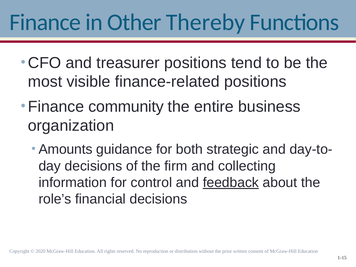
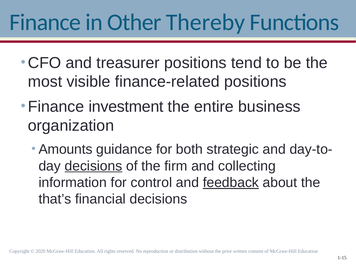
community: community -> investment (126, 107)
decisions underline: none -> present (93, 166)
role’s: role’s -> that’s (55, 199)
